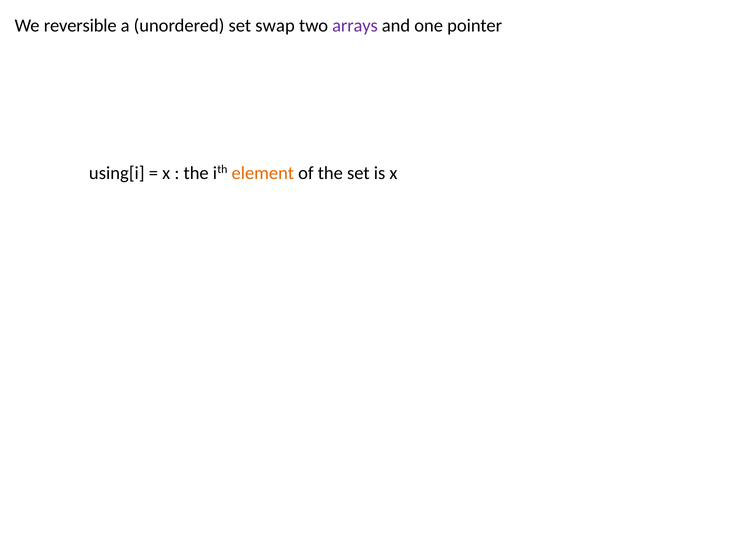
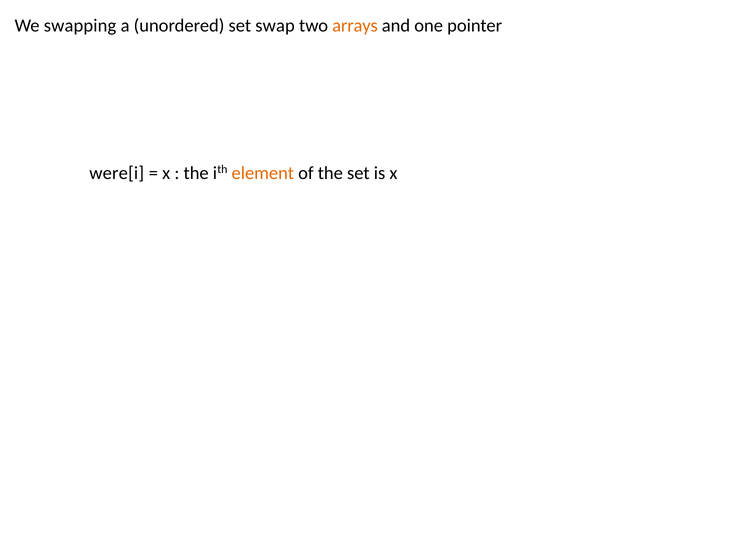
reversible: reversible -> swapping (80, 25)
arrays colour: purple -> orange (355, 25)
using[i: using[i -> were[i (117, 173)
